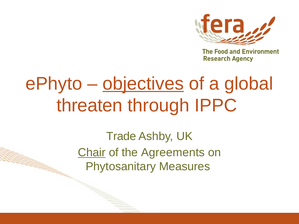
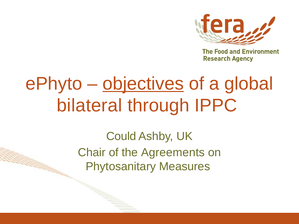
threaten: threaten -> bilateral (89, 106)
Trade: Trade -> Could (121, 136)
Chair underline: present -> none (92, 153)
